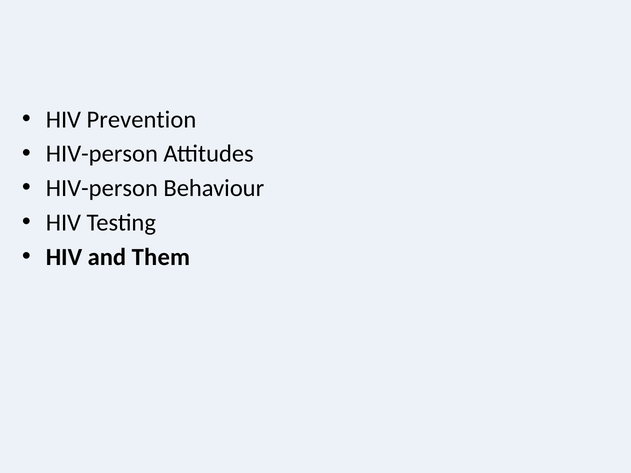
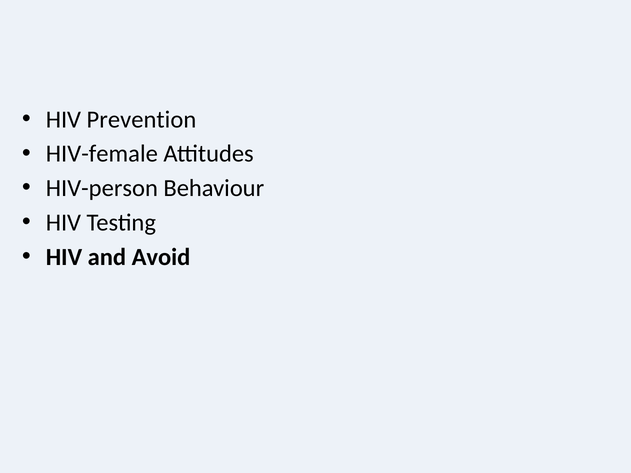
HIV-person: HIV-person -> HIV-female (102, 154)
Them: Them -> Avoid (161, 257)
